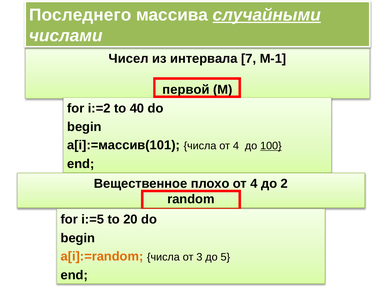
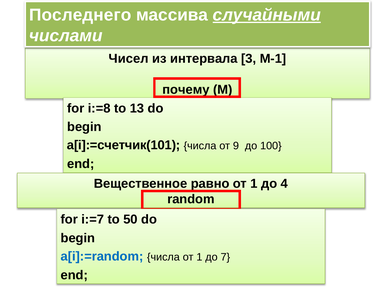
7: 7 -> 3 (249, 59)
первой: первой -> почему (186, 90)
i:=2: i:=2 -> i:=8 (99, 108)
40: 40 -> 13 (137, 108)
a[i]:=массив(101: a[i]:=массив(101 -> a[i]:=счетчик(101 (124, 145)
числа от 4: 4 -> 9 (236, 146)
100 underline: present -> none (271, 146)
плохо: плохо -> равно (210, 184)
4: 4 -> 1 (254, 184)
2: 2 -> 4 (284, 184)
i:=5: i:=5 -> i:=7 (93, 220)
20: 20 -> 50 (130, 220)
a[i]:=random colour: orange -> blue (102, 257)
числа от 3: 3 -> 1 (199, 257)
5: 5 -> 7 (225, 257)
